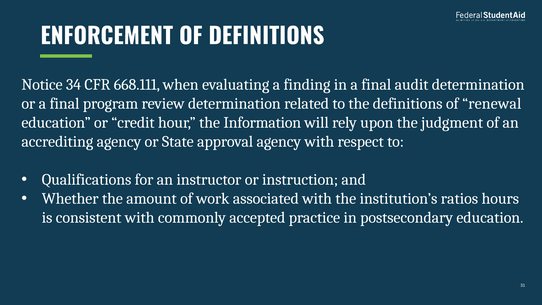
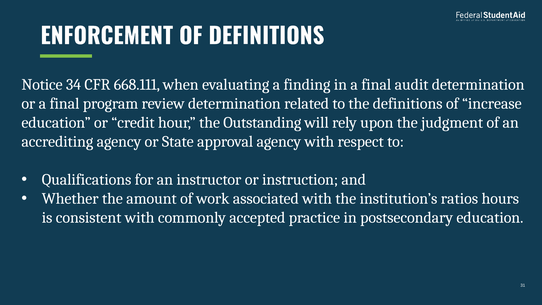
renewal: renewal -> increase (492, 104)
Information: Information -> Outstanding (262, 123)
